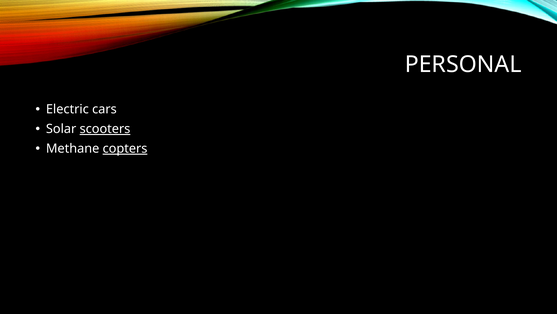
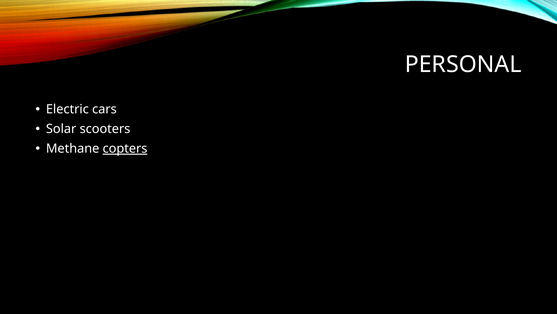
scooters underline: present -> none (105, 129)
